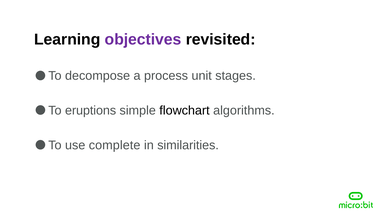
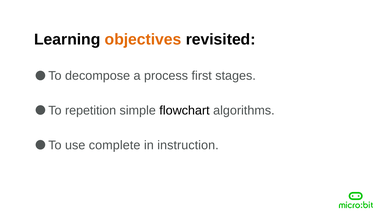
objectives colour: purple -> orange (143, 39)
unit: unit -> first (202, 76)
eruptions: eruptions -> repetition (91, 111)
similarities: similarities -> instruction (188, 145)
